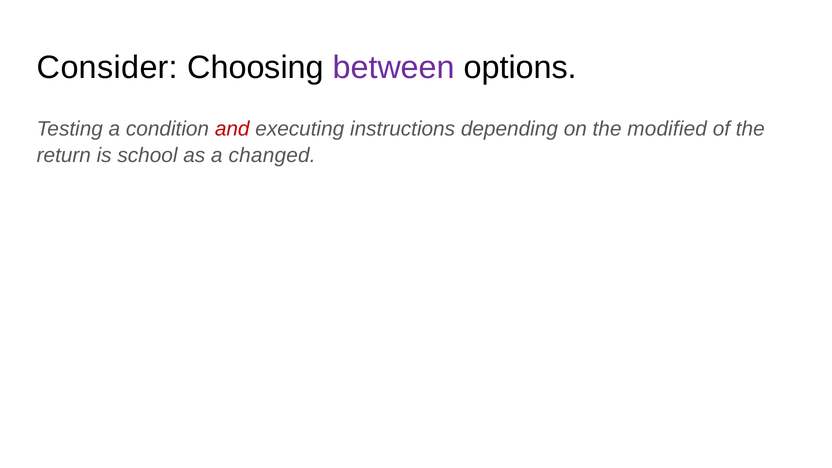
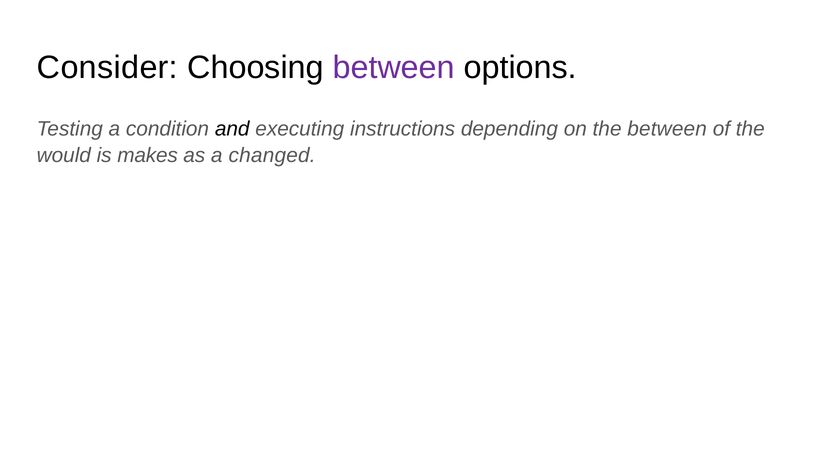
and colour: red -> black (232, 129)
the modified: modified -> between (667, 129)
return: return -> would (64, 155)
school: school -> makes (148, 155)
